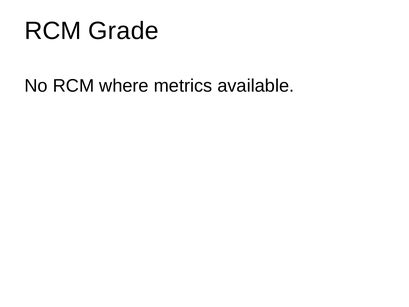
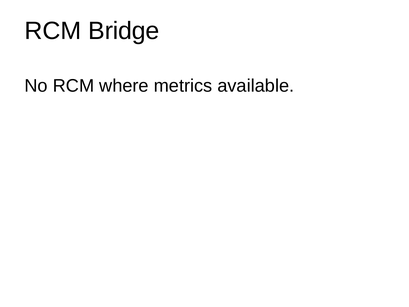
Grade: Grade -> Bridge (124, 31)
